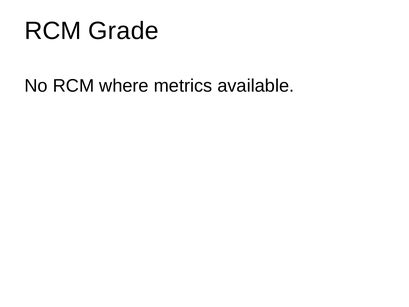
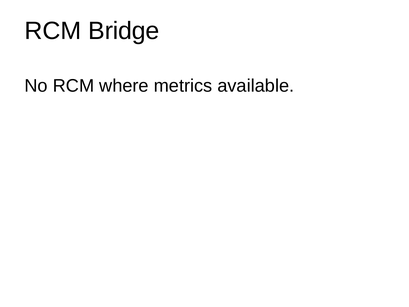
Grade: Grade -> Bridge (124, 31)
